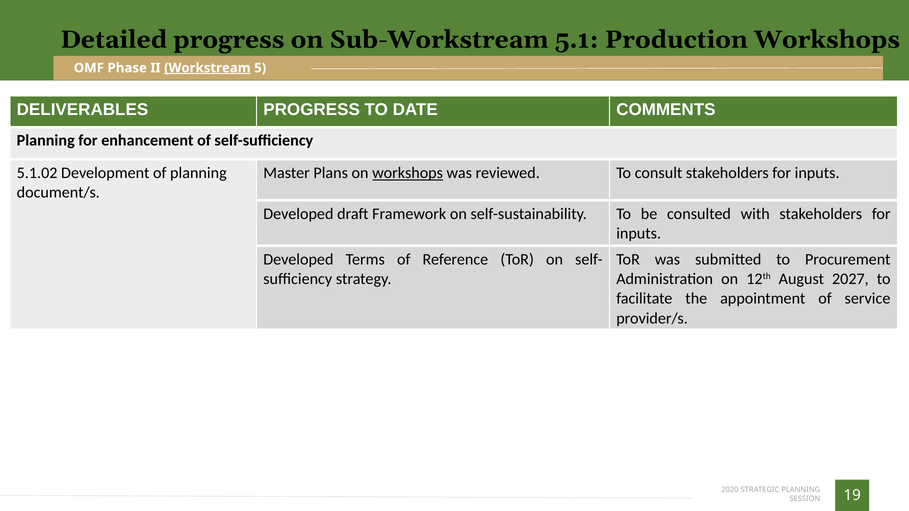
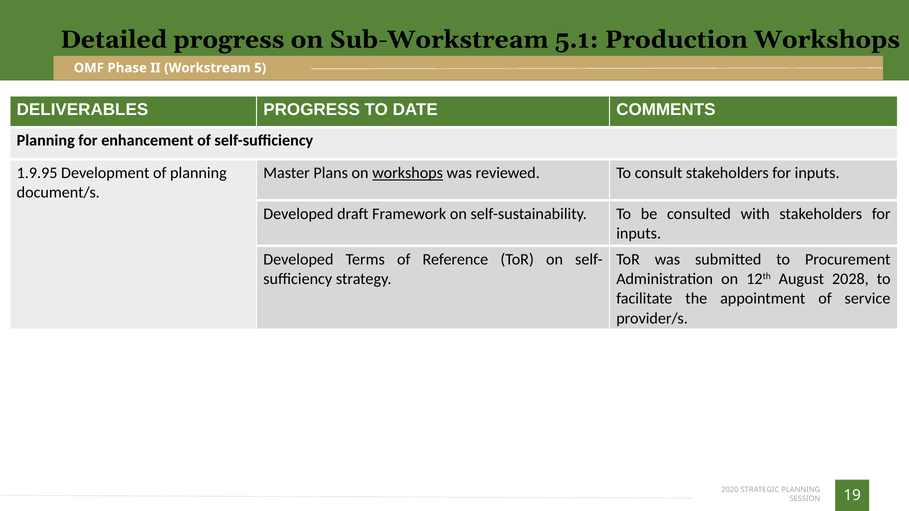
Workstream underline: present -> none (207, 68)
5.1.02: 5.1.02 -> 1.9.95 (37, 173)
2027: 2027 -> 2028 (850, 279)
